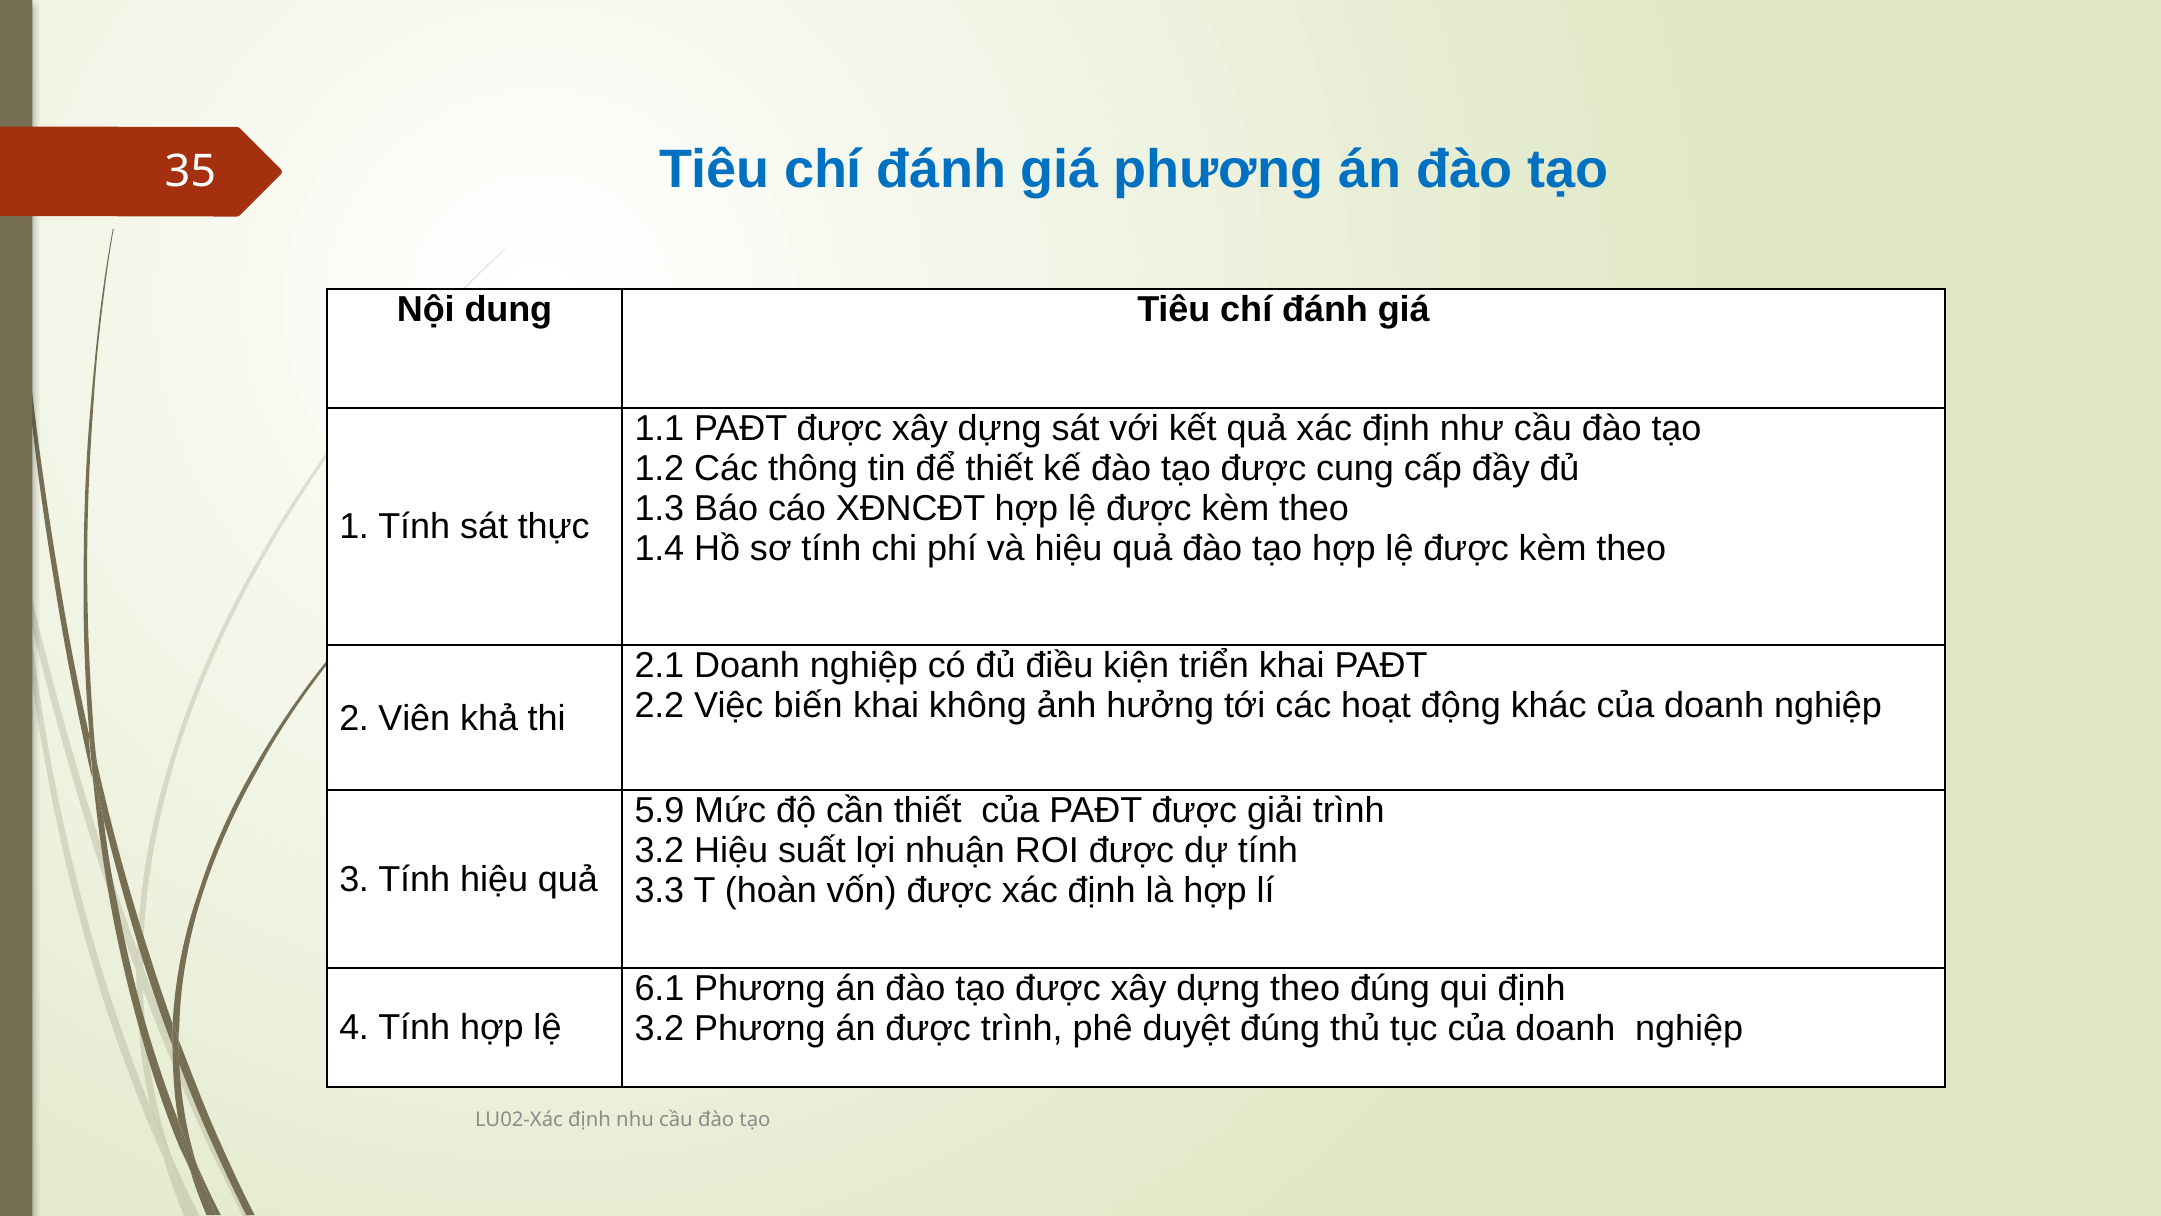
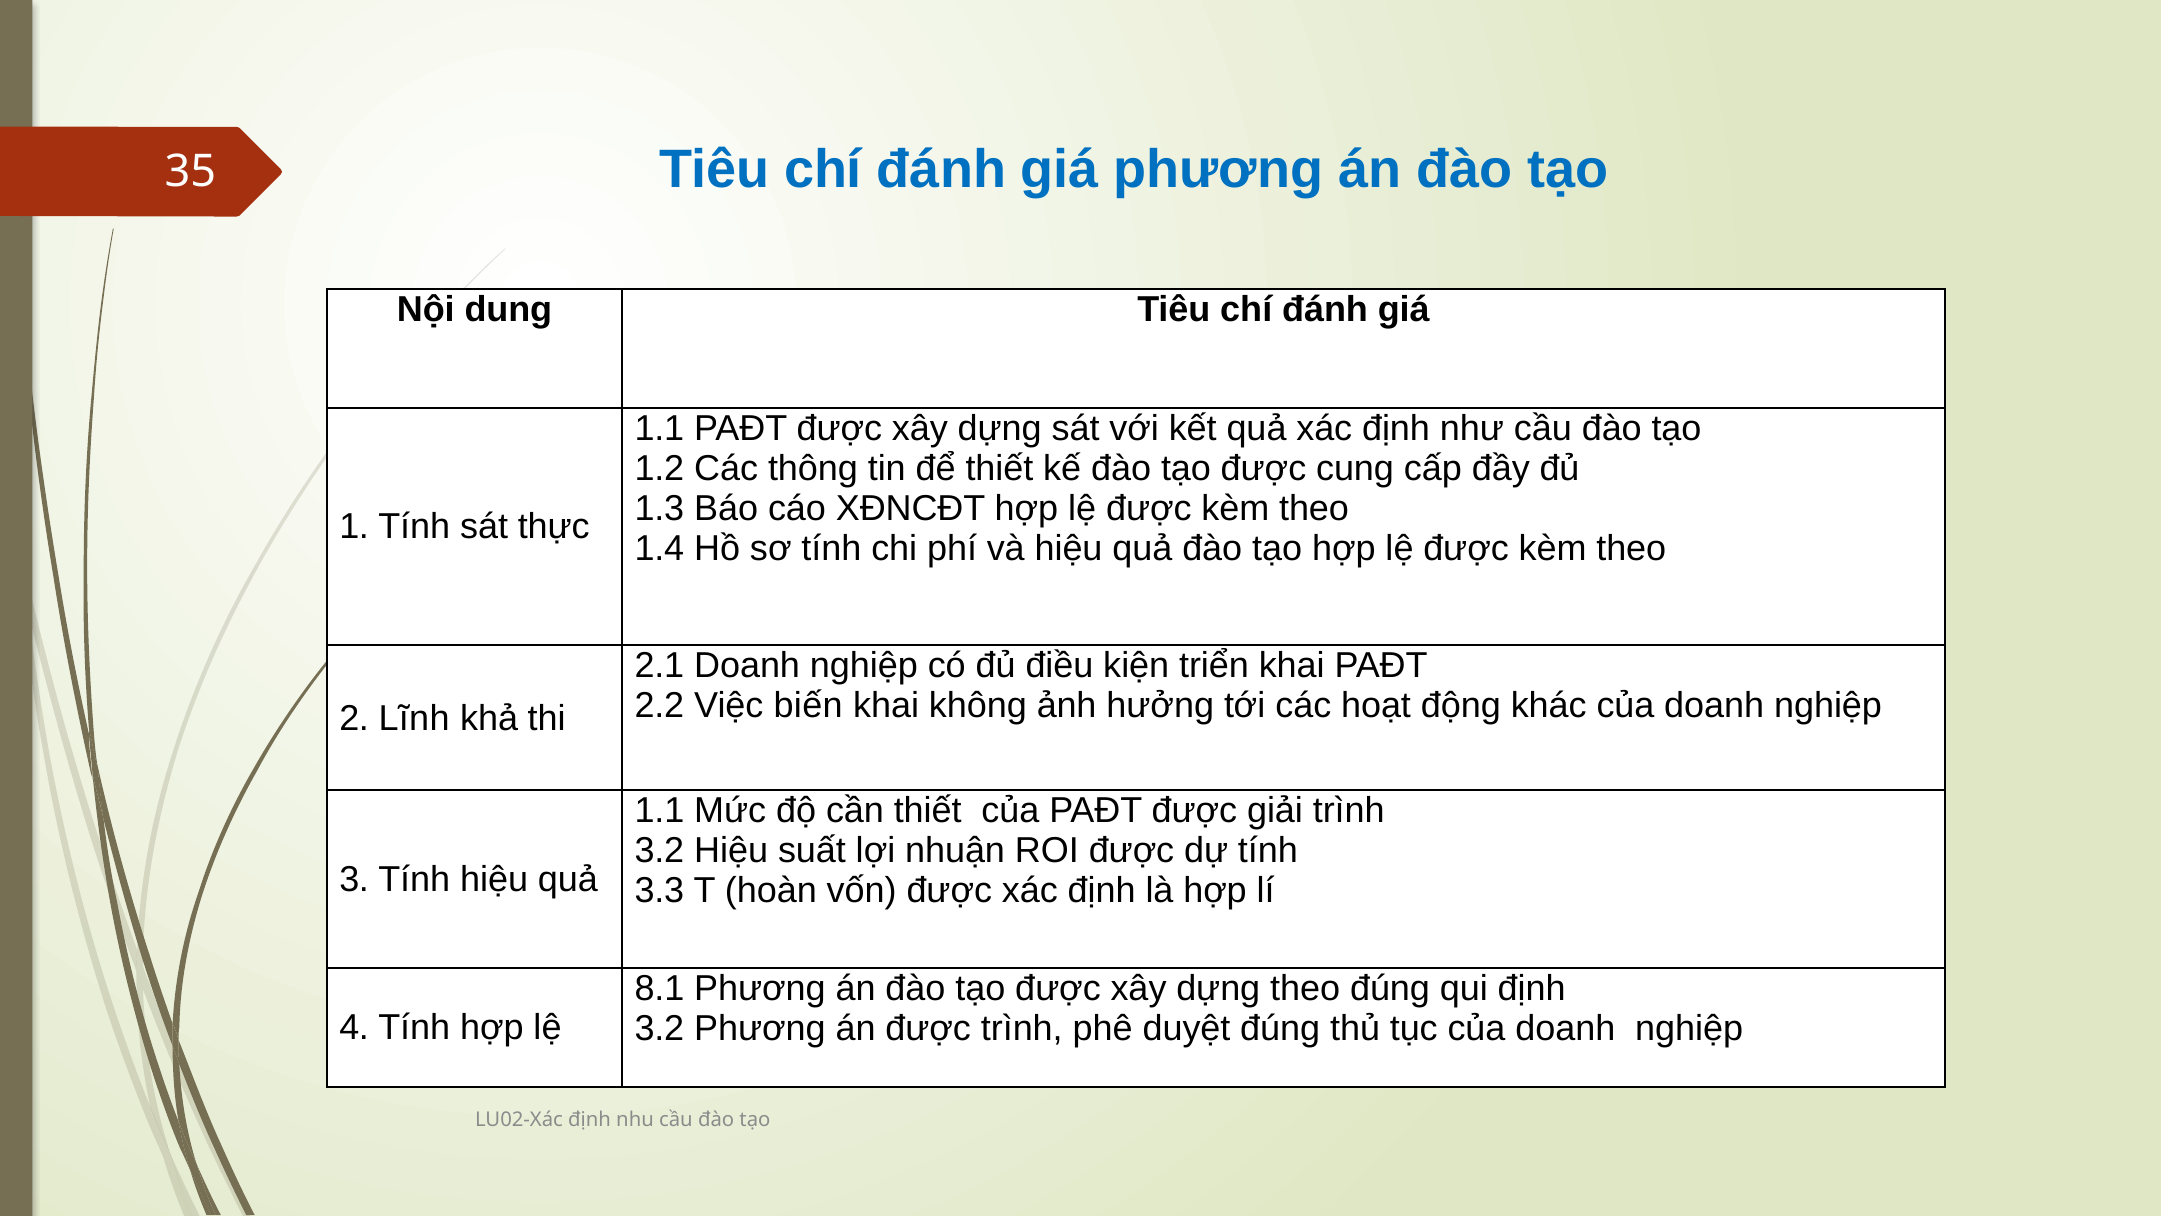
Viên: Viên -> Lĩnh (414, 718)
5.9: 5.9 -> 1.1 (659, 810)
6.1: 6.1 -> 8.1 (659, 988)
